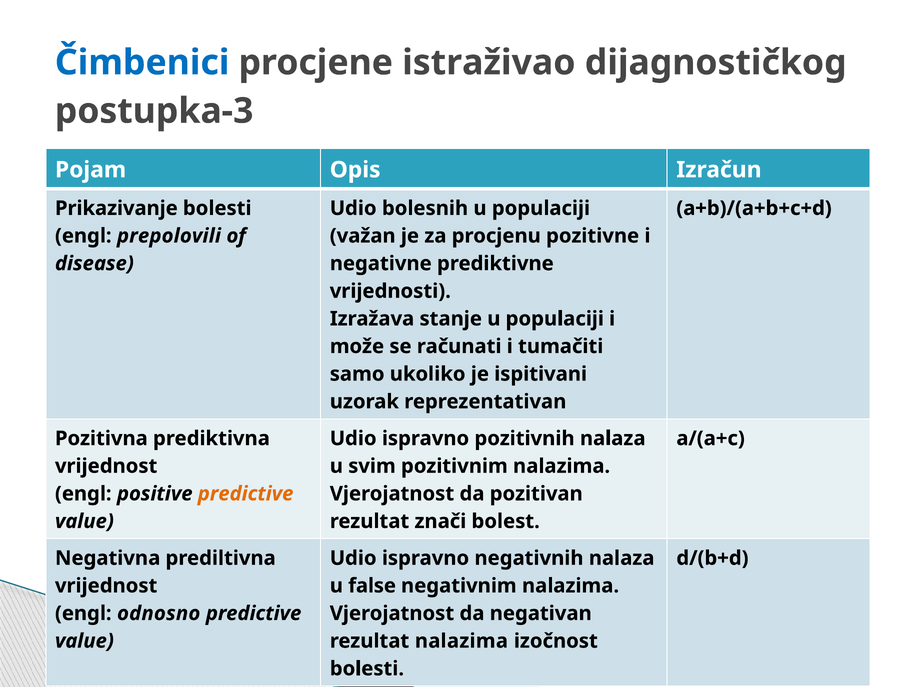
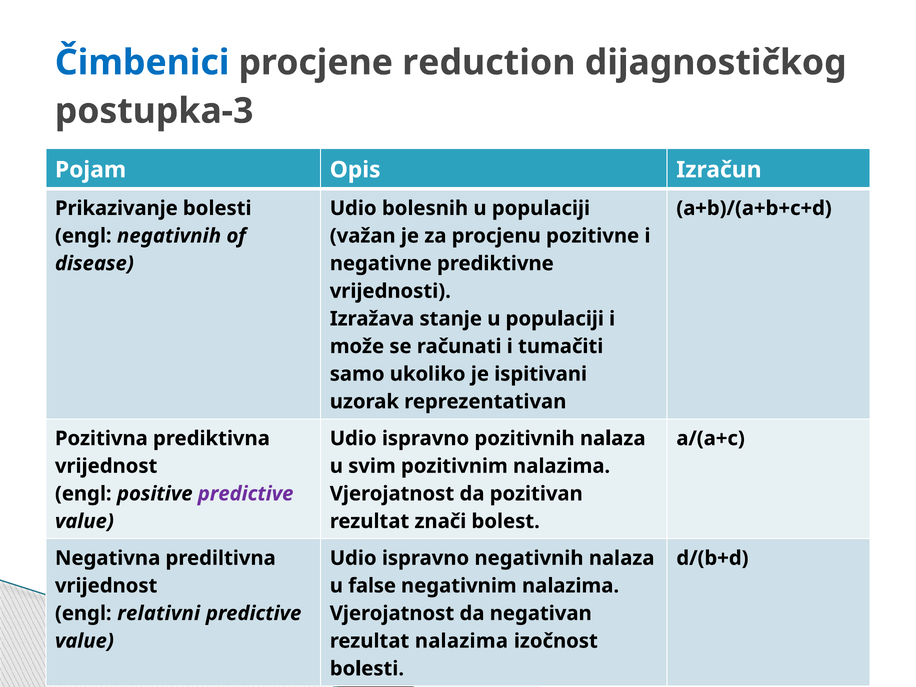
istraživao: istraživao -> reduction (489, 63)
engl prepolovili: prepolovili -> negativnih (169, 236)
predictive colour: orange -> purple (246, 494)
odnosno: odnosno -> relativni (159, 613)
